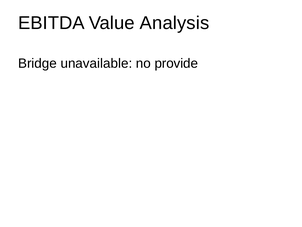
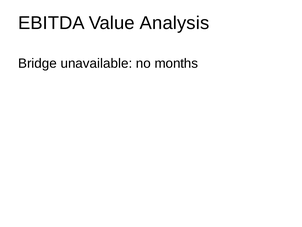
provide: provide -> months (176, 63)
